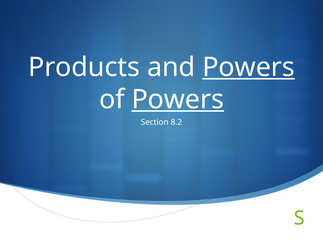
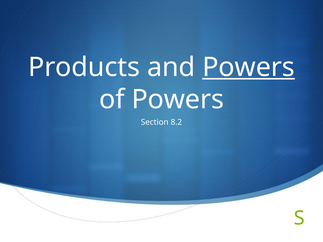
Powers underline: present -> none (178, 100)
